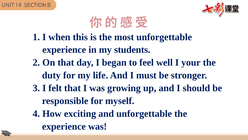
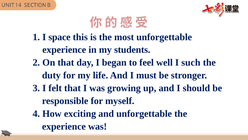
when: when -> space (59, 37)
your: your -> such (191, 62)
